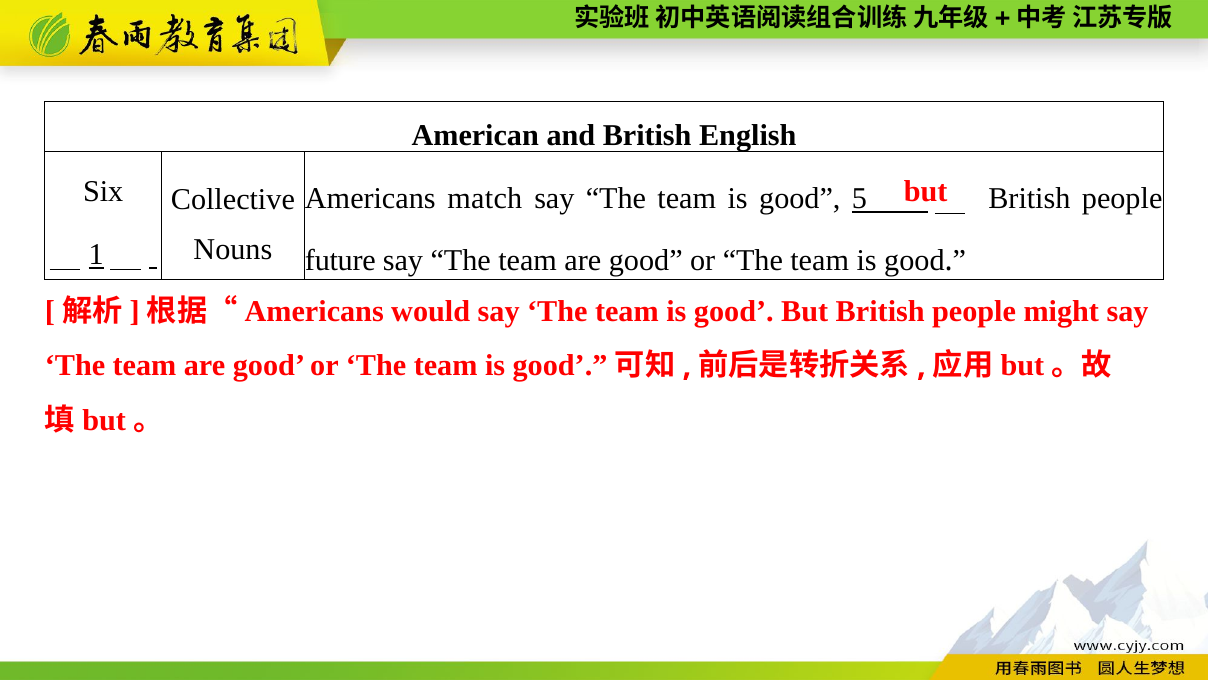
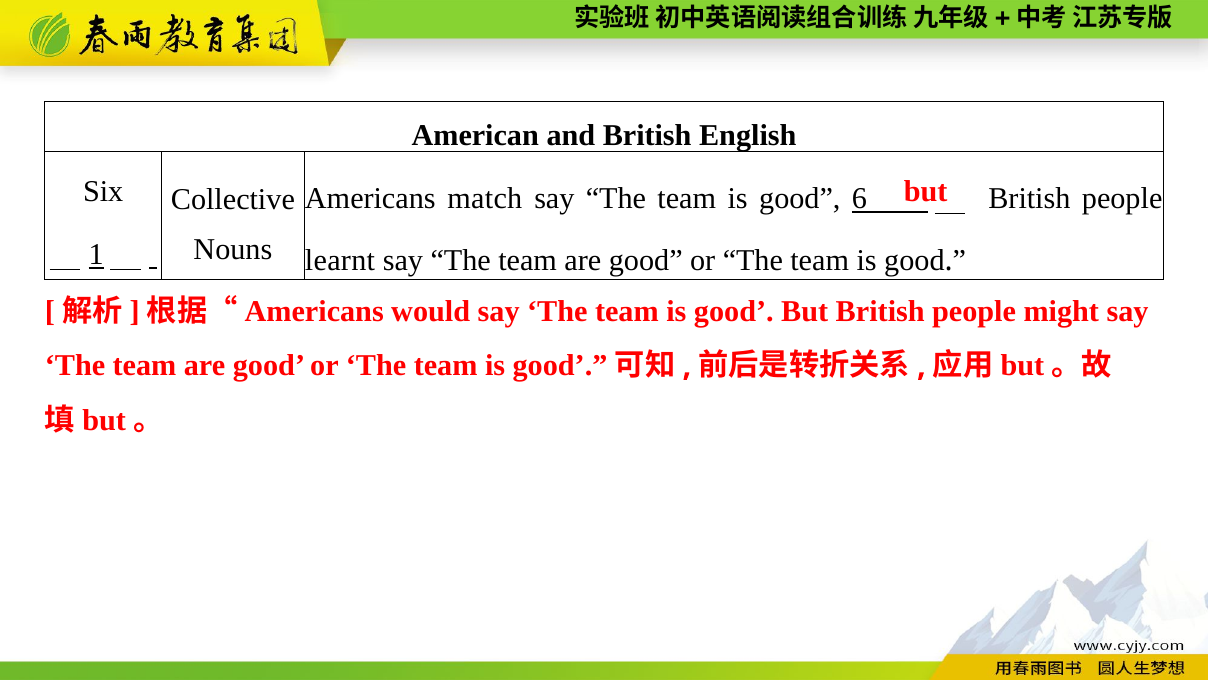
5: 5 -> 6 (859, 199)
future: future -> learnt (340, 260)
